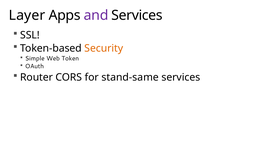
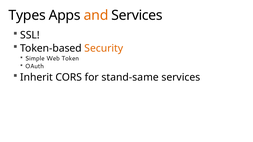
Layer: Layer -> Types (27, 15)
and colour: purple -> orange (96, 15)
Router: Router -> Inherit (37, 77)
